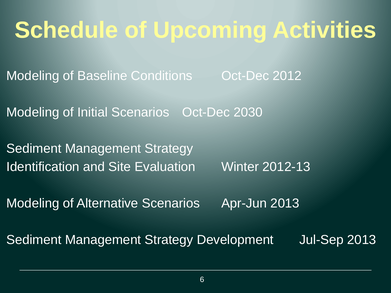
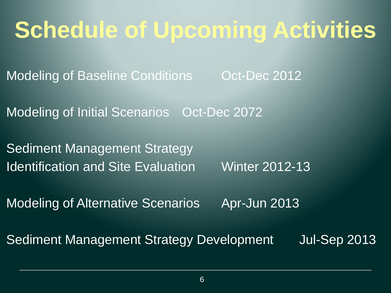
2030: 2030 -> 2072 (248, 112)
